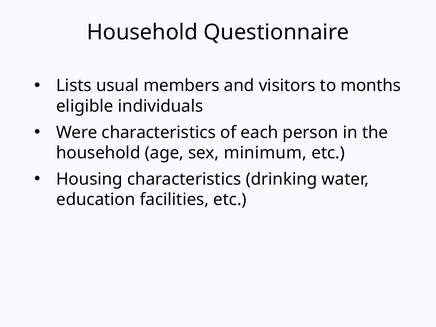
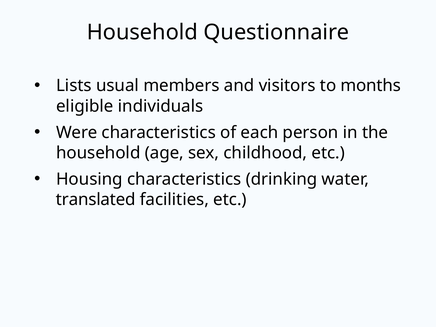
minimum: minimum -> childhood (265, 153)
education: education -> translated (96, 200)
